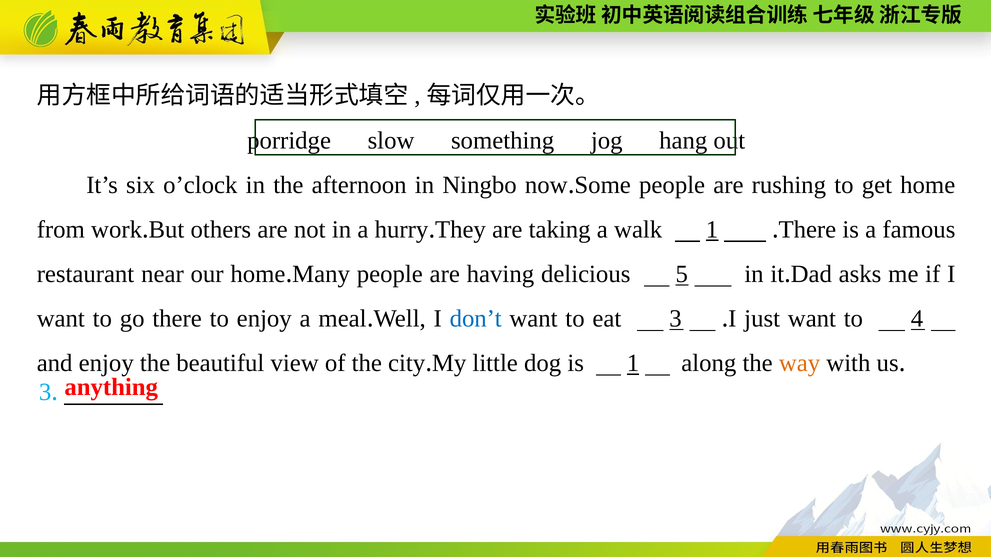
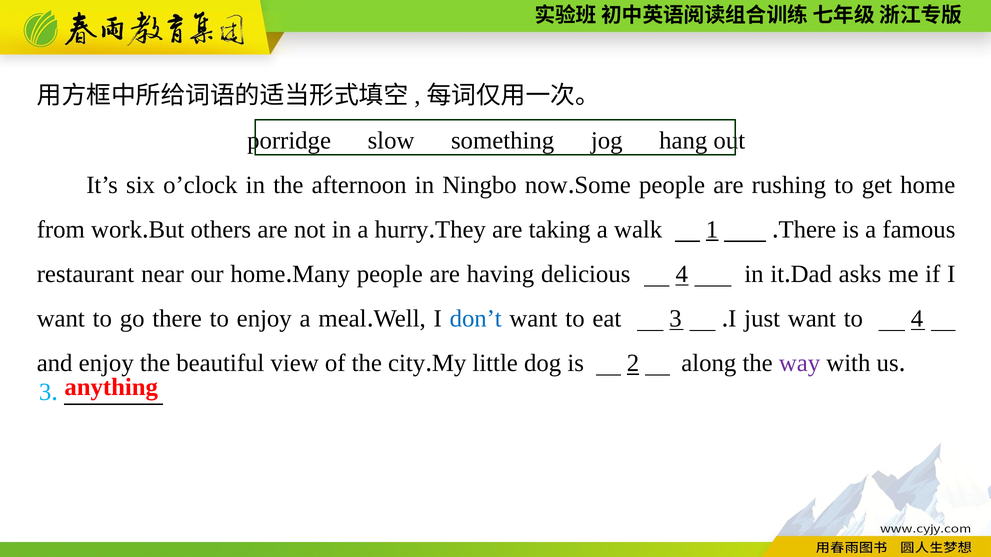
delicious 5: 5 -> 4 (682, 274)
is 1: 1 -> 2 (633, 363)
way colour: orange -> purple (800, 363)
